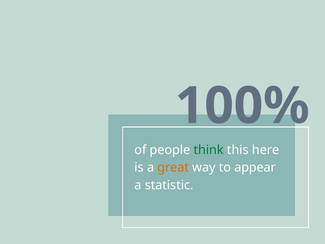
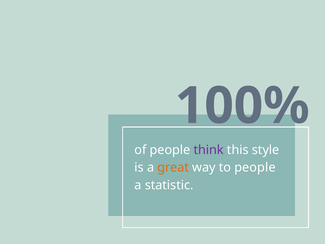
think colour: green -> purple (209, 150)
here: here -> style (266, 150)
to appear: appear -> people (255, 167)
